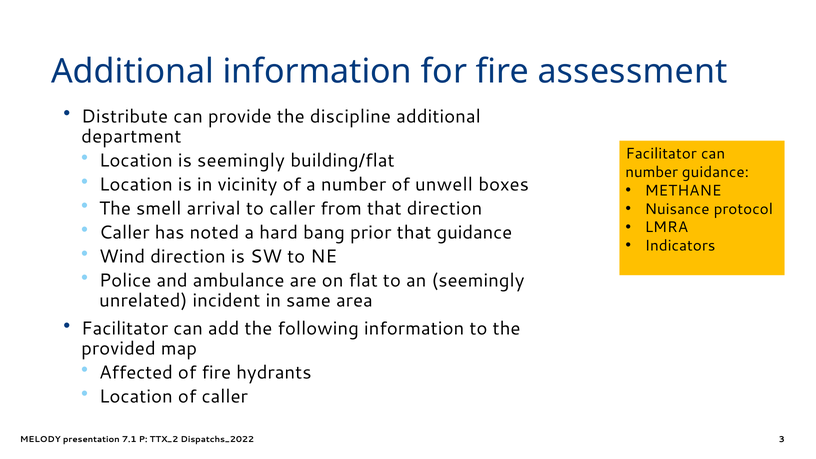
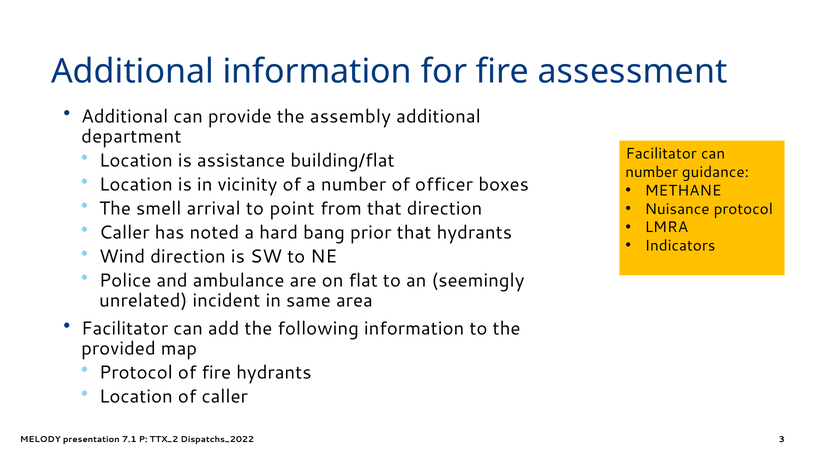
Distribute: Distribute -> Additional (125, 116)
discipline: discipline -> assembly (350, 116)
is seemingly: seemingly -> assistance (241, 161)
unwell: unwell -> officer (444, 185)
to caller: caller -> point (292, 209)
that guidance: guidance -> hydrants (474, 233)
Affected: Affected -> Protocol (136, 373)
